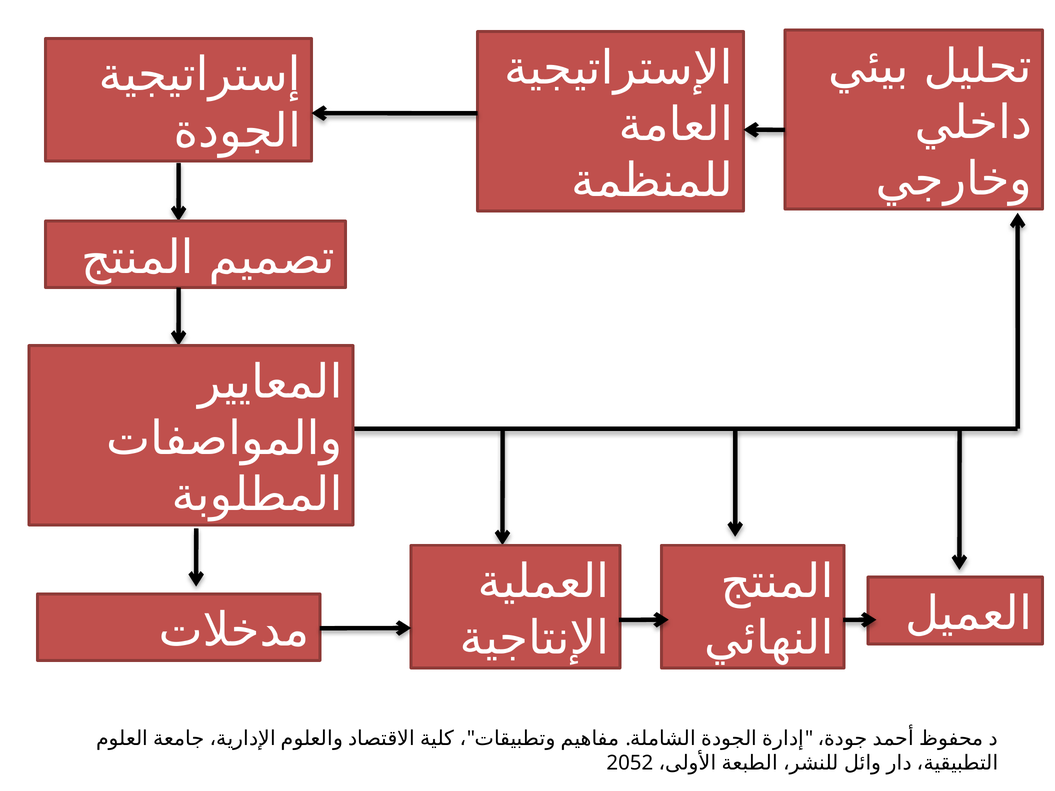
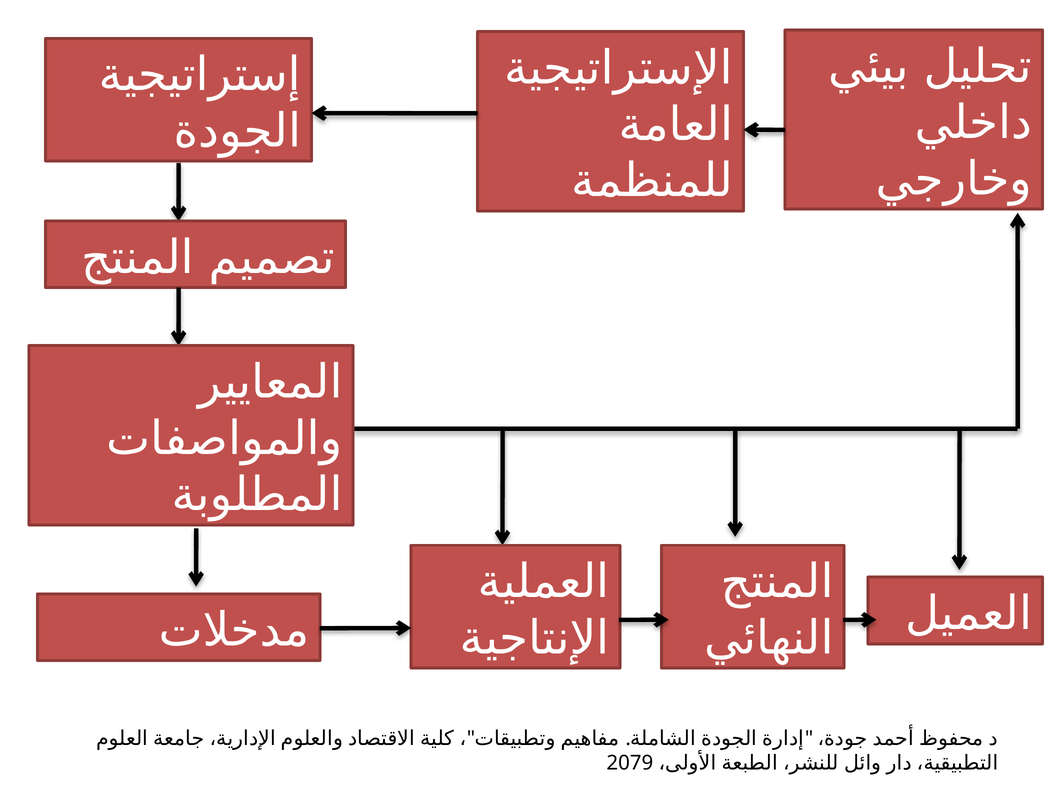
2052: 2052 -> 2079 (630, 763)
